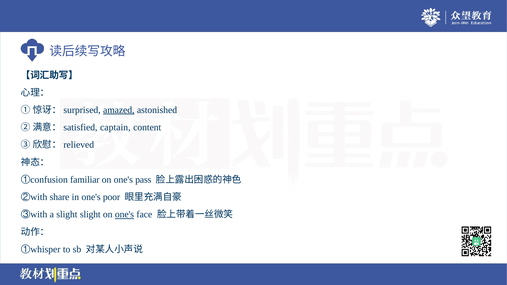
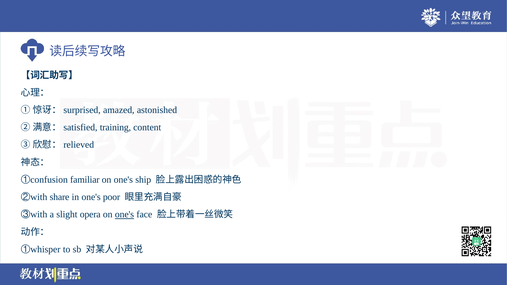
amazed underline: present -> none (119, 110)
captain: captain -> training (115, 128)
pass: pass -> ship (143, 180)
slight slight: slight -> opera (90, 215)
